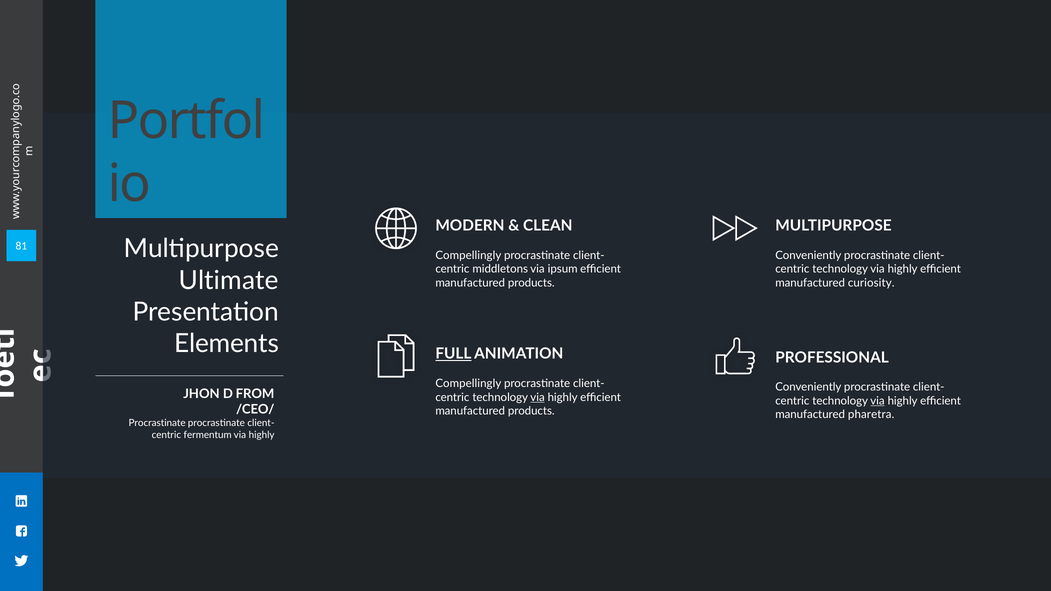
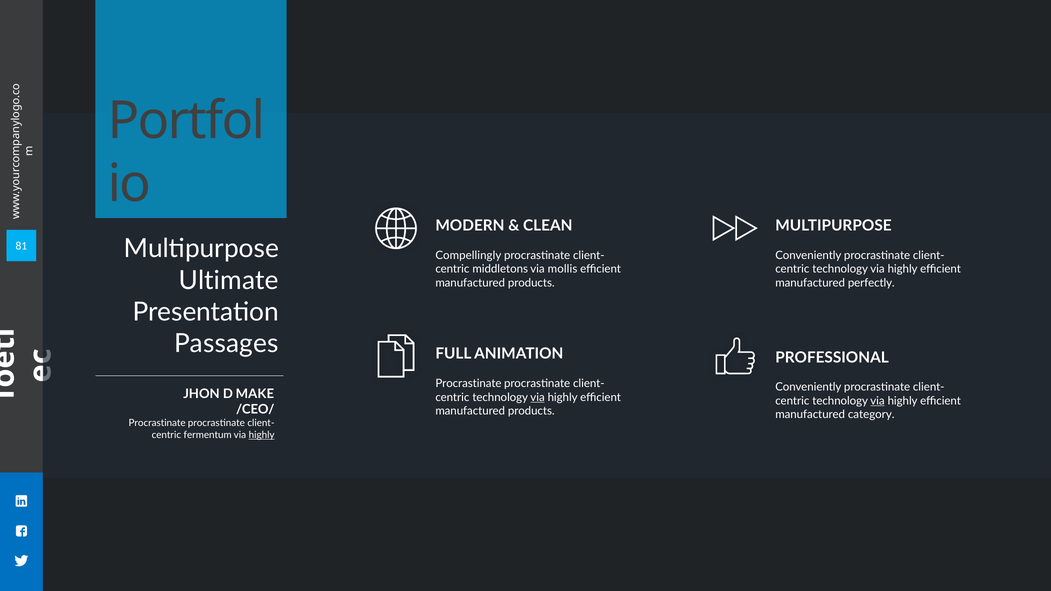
ipsum: ipsum -> mollis (563, 269)
curiosity: curiosity -> perfectly (871, 283)
Elements: Elements -> Passages (226, 343)
FULL underline: present -> none (453, 354)
Compellingly: Compellingly -> Procrastinate (468, 384)
FROM: FROM -> MAKE (255, 394)
pharetra: pharetra -> category (871, 415)
highly underline: none -> present (262, 435)
